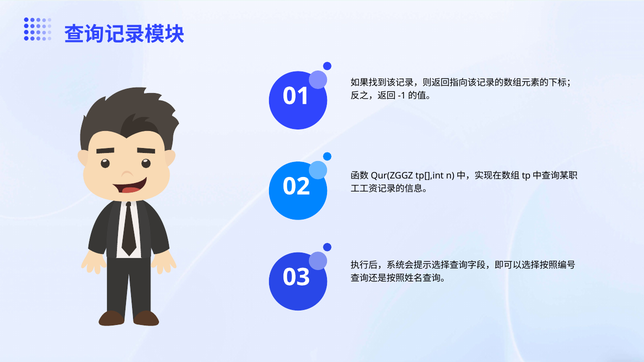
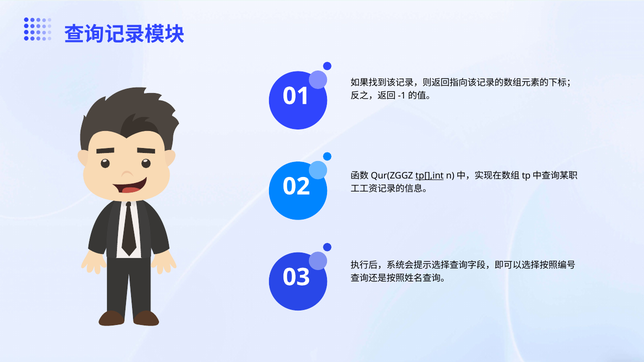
tp[],int underline: none -> present (430, 176)
